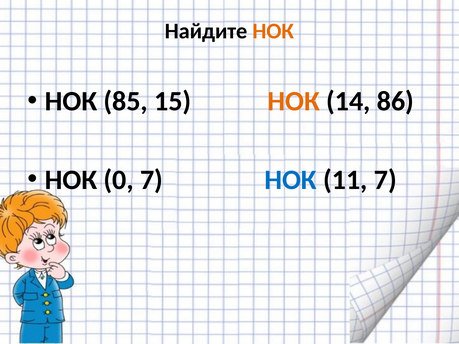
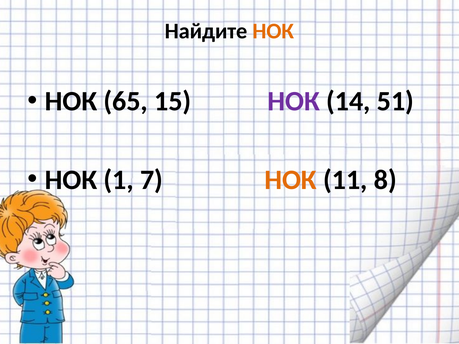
85: 85 -> 65 (126, 101)
НОК colour: orange -> purple (294, 101)
86: 86 -> 51 (395, 101)
0: 0 -> 1 (119, 180)
НОК colour: blue -> orange (291, 180)
11 7: 7 -> 8 (385, 180)
